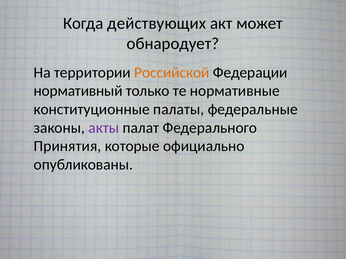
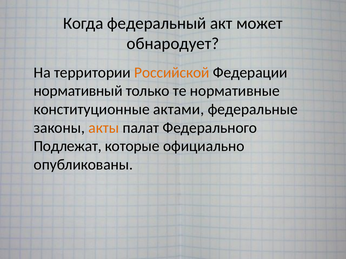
действующих: действующих -> федеральный (157, 23)
палаты: палаты -> актами (179, 109)
акты colour: purple -> orange (104, 128)
Принятия: Принятия -> Подлежат (68, 146)
